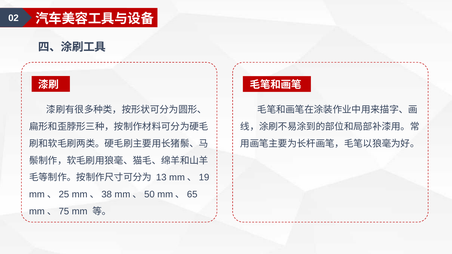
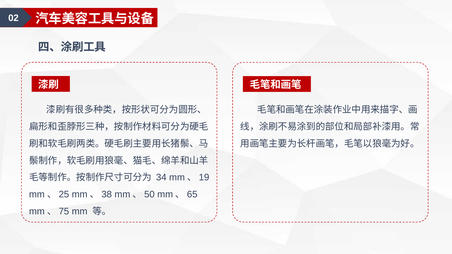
13: 13 -> 34 (161, 178)
